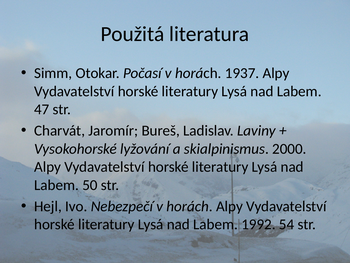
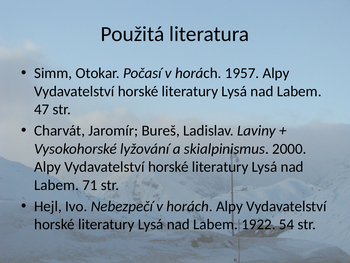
1937: 1937 -> 1957 (242, 73)
50: 50 -> 71 (90, 185)
1992: 1992 -> 1922 (258, 224)
